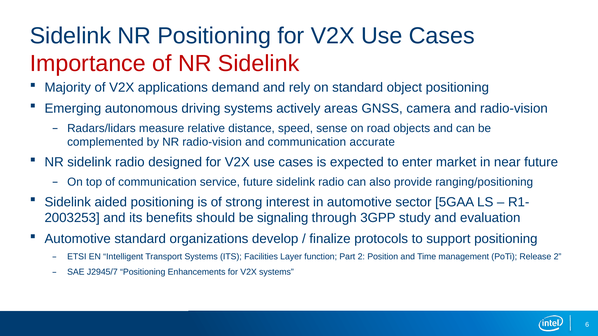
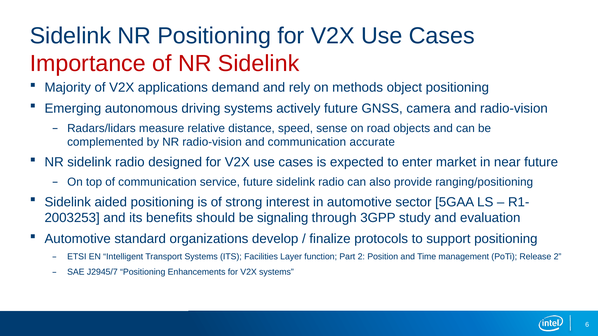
on standard: standard -> methods (358, 88)
actively areas: areas -> future (341, 109)
